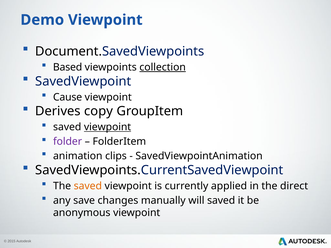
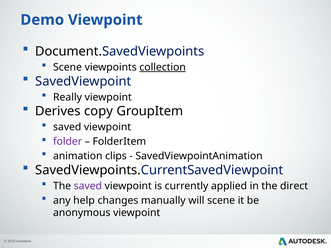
Based: Based -> Scene (68, 67)
Cause: Cause -> Really (68, 97)
viewpoint underline: present -> none (108, 127)
saved colour: orange -> purple (88, 186)
save: save -> help (84, 201)
will saved: saved -> scene (221, 201)
